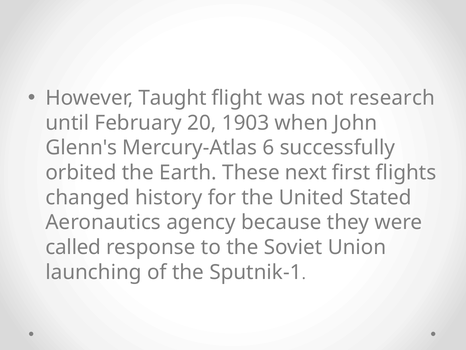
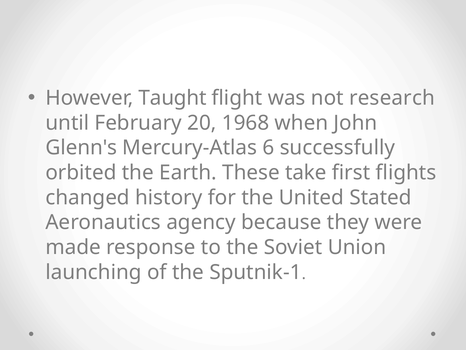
1903: 1903 -> 1968 (246, 123)
next: next -> take (306, 172)
called: called -> made (73, 247)
